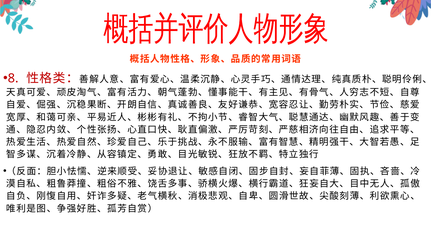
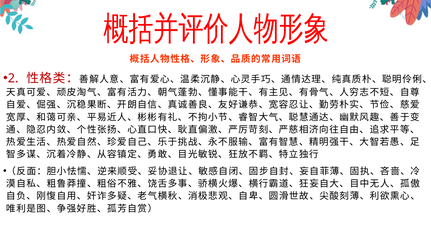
8: 8 -> 2 (13, 78)
